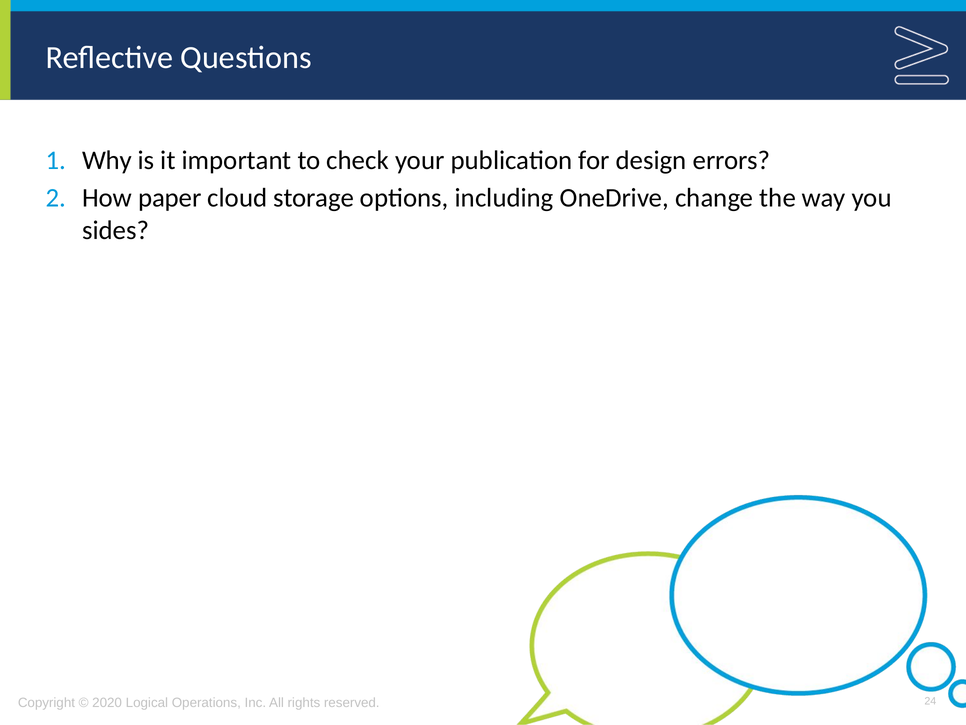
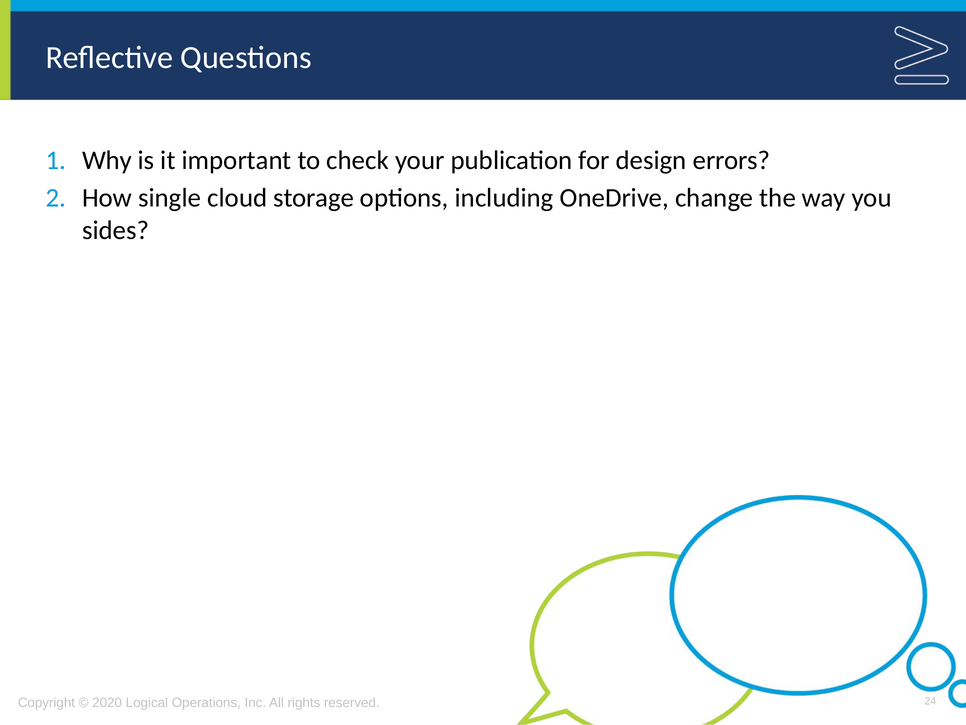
paper: paper -> single (170, 198)
